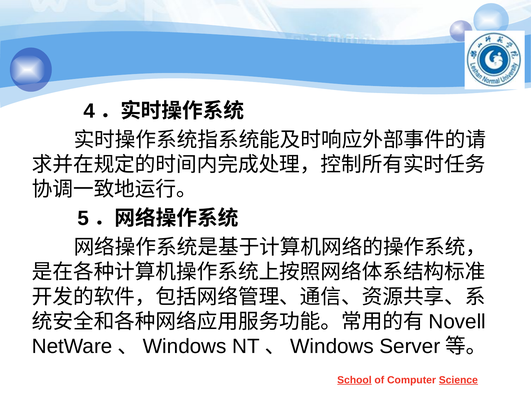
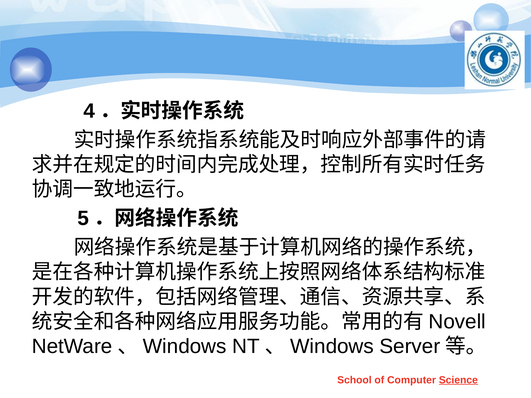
School underline: present -> none (354, 380)
